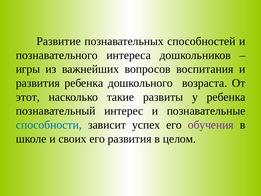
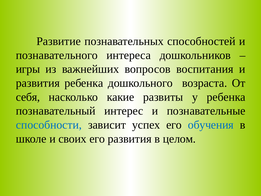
этот: этот -> себя (28, 97)
такие: такие -> какие (121, 97)
обучения colour: purple -> blue (211, 125)
